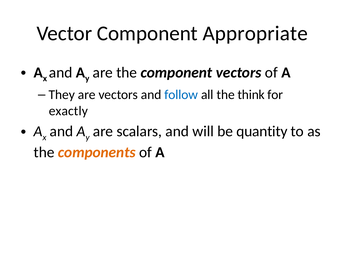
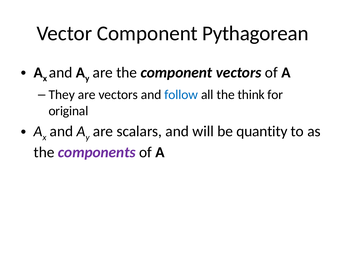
Appropriate: Appropriate -> Pythagorean (255, 33)
exactly: exactly -> original (68, 111)
components colour: orange -> purple (97, 152)
